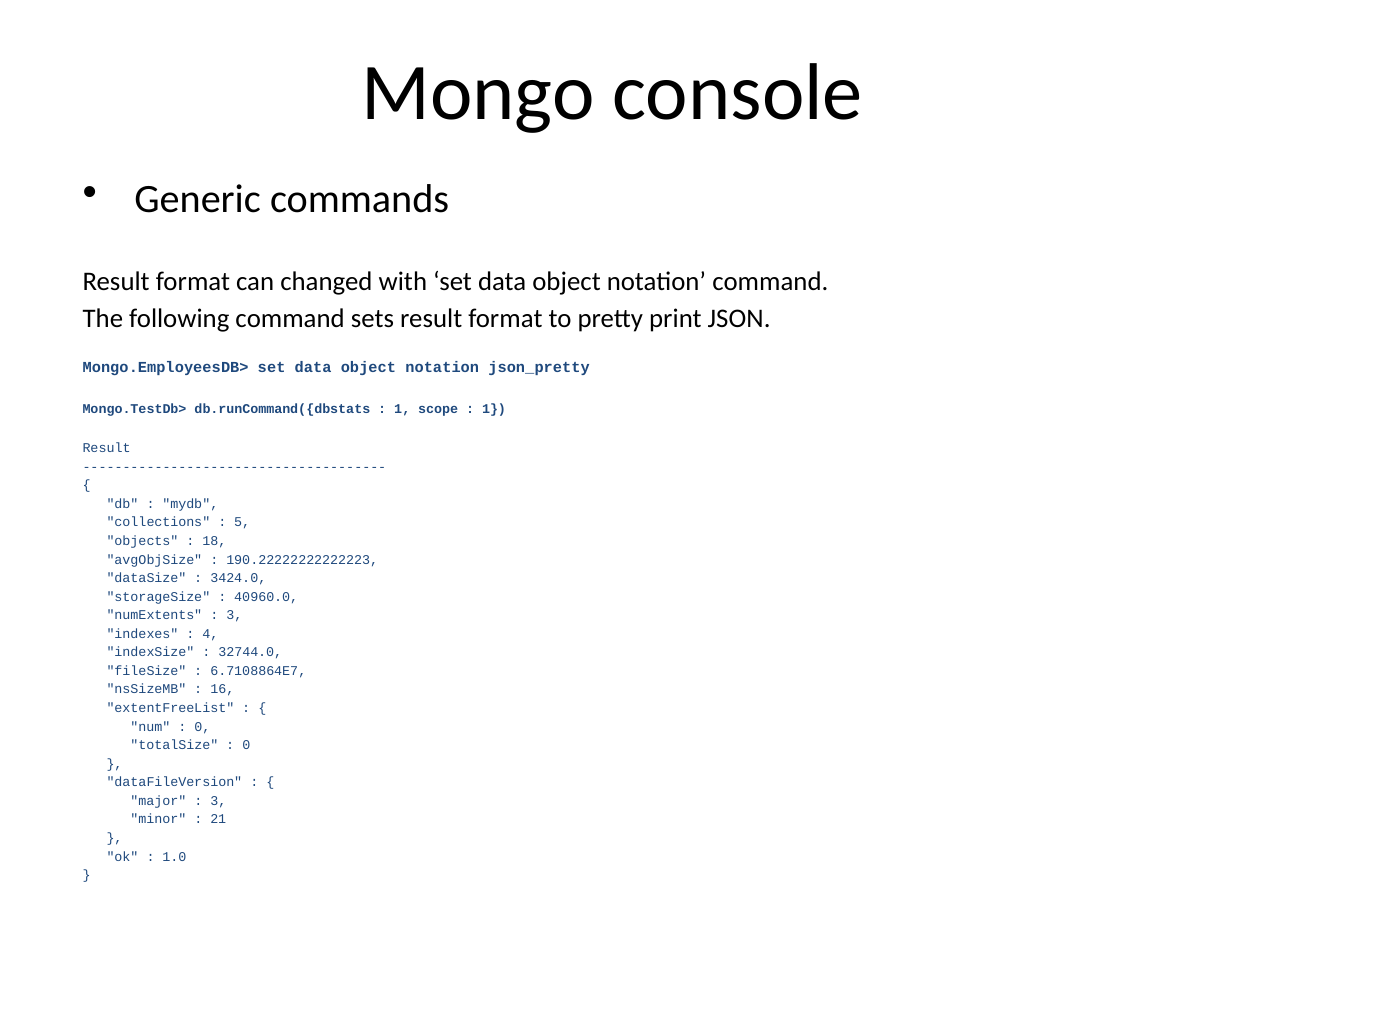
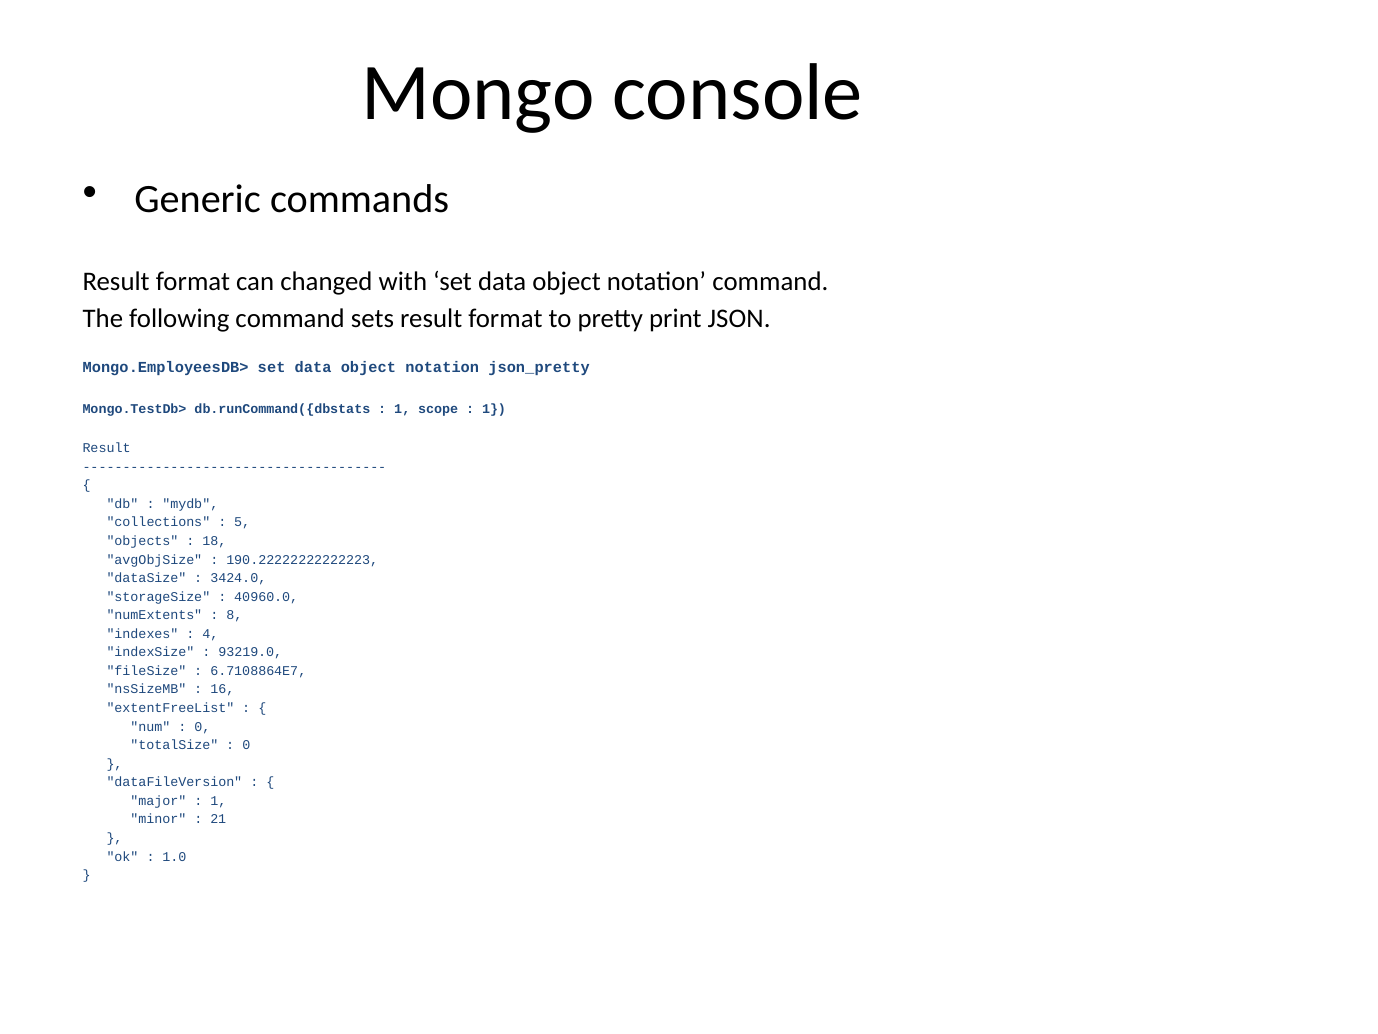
3: 3 -> 8 (234, 615)
32744.0: 32744.0 -> 93219.0 (250, 652)
3: 3 -> 1 (218, 801)
